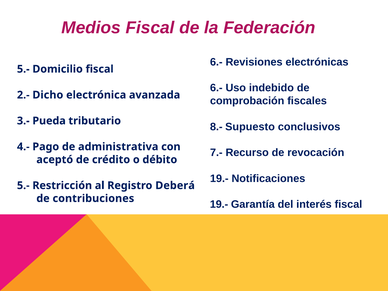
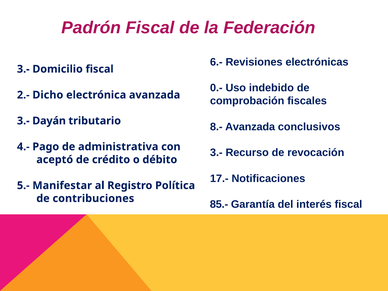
Medios: Medios -> Padrón (91, 28)
5.-: 5.- -> 3.- (23, 69)
6.-: 6.- -> 0.- (216, 88)
Pueda: Pueda -> Dayán (49, 121)
8.- Supuesto: Supuesto -> Avanzada (250, 127)
7.-: 7.- -> 3.- (216, 153)
19.-: 19.- -> 17.- (219, 178)
Restricción: Restricción -> Manifestar (62, 186)
Deberá: Deberá -> Política (175, 186)
19.-: 19.- -> 85.- (219, 204)
